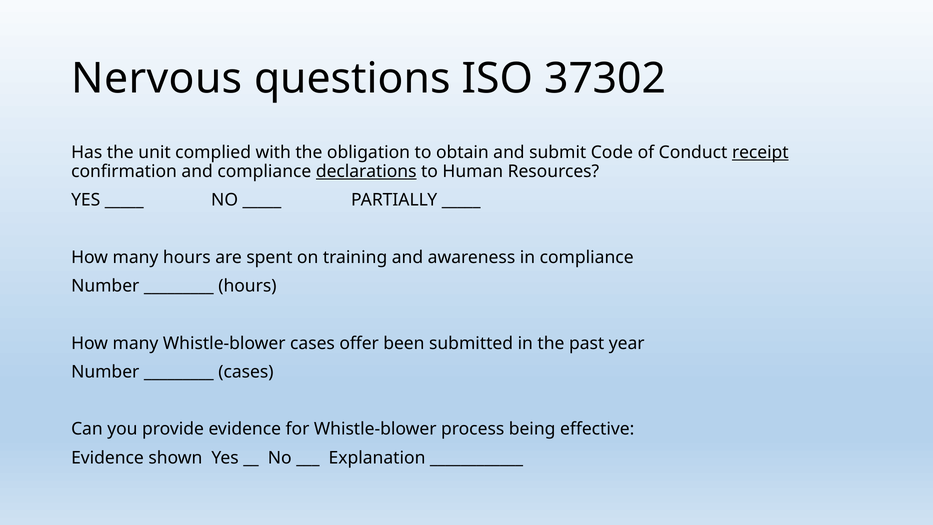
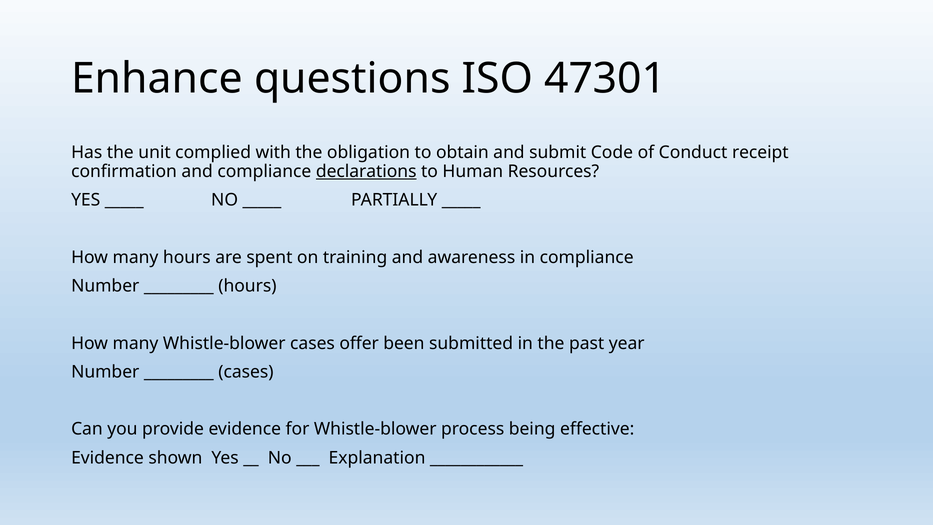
Nervous: Nervous -> Enhance (157, 78)
37302: 37302 -> 47301 (605, 78)
receipt underline: present -> none (760, 153)
